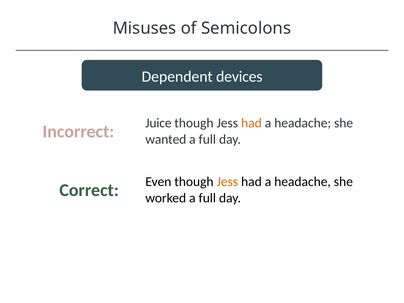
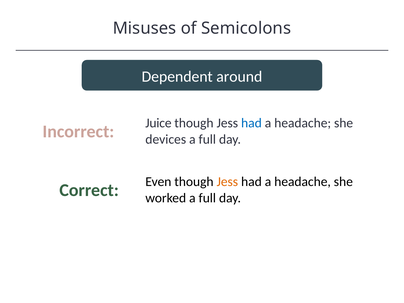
devices: devices -> around (239, 77)
had colour: orange -> blue (251, 123)
wanted: wanted -> devices (166, 139)
